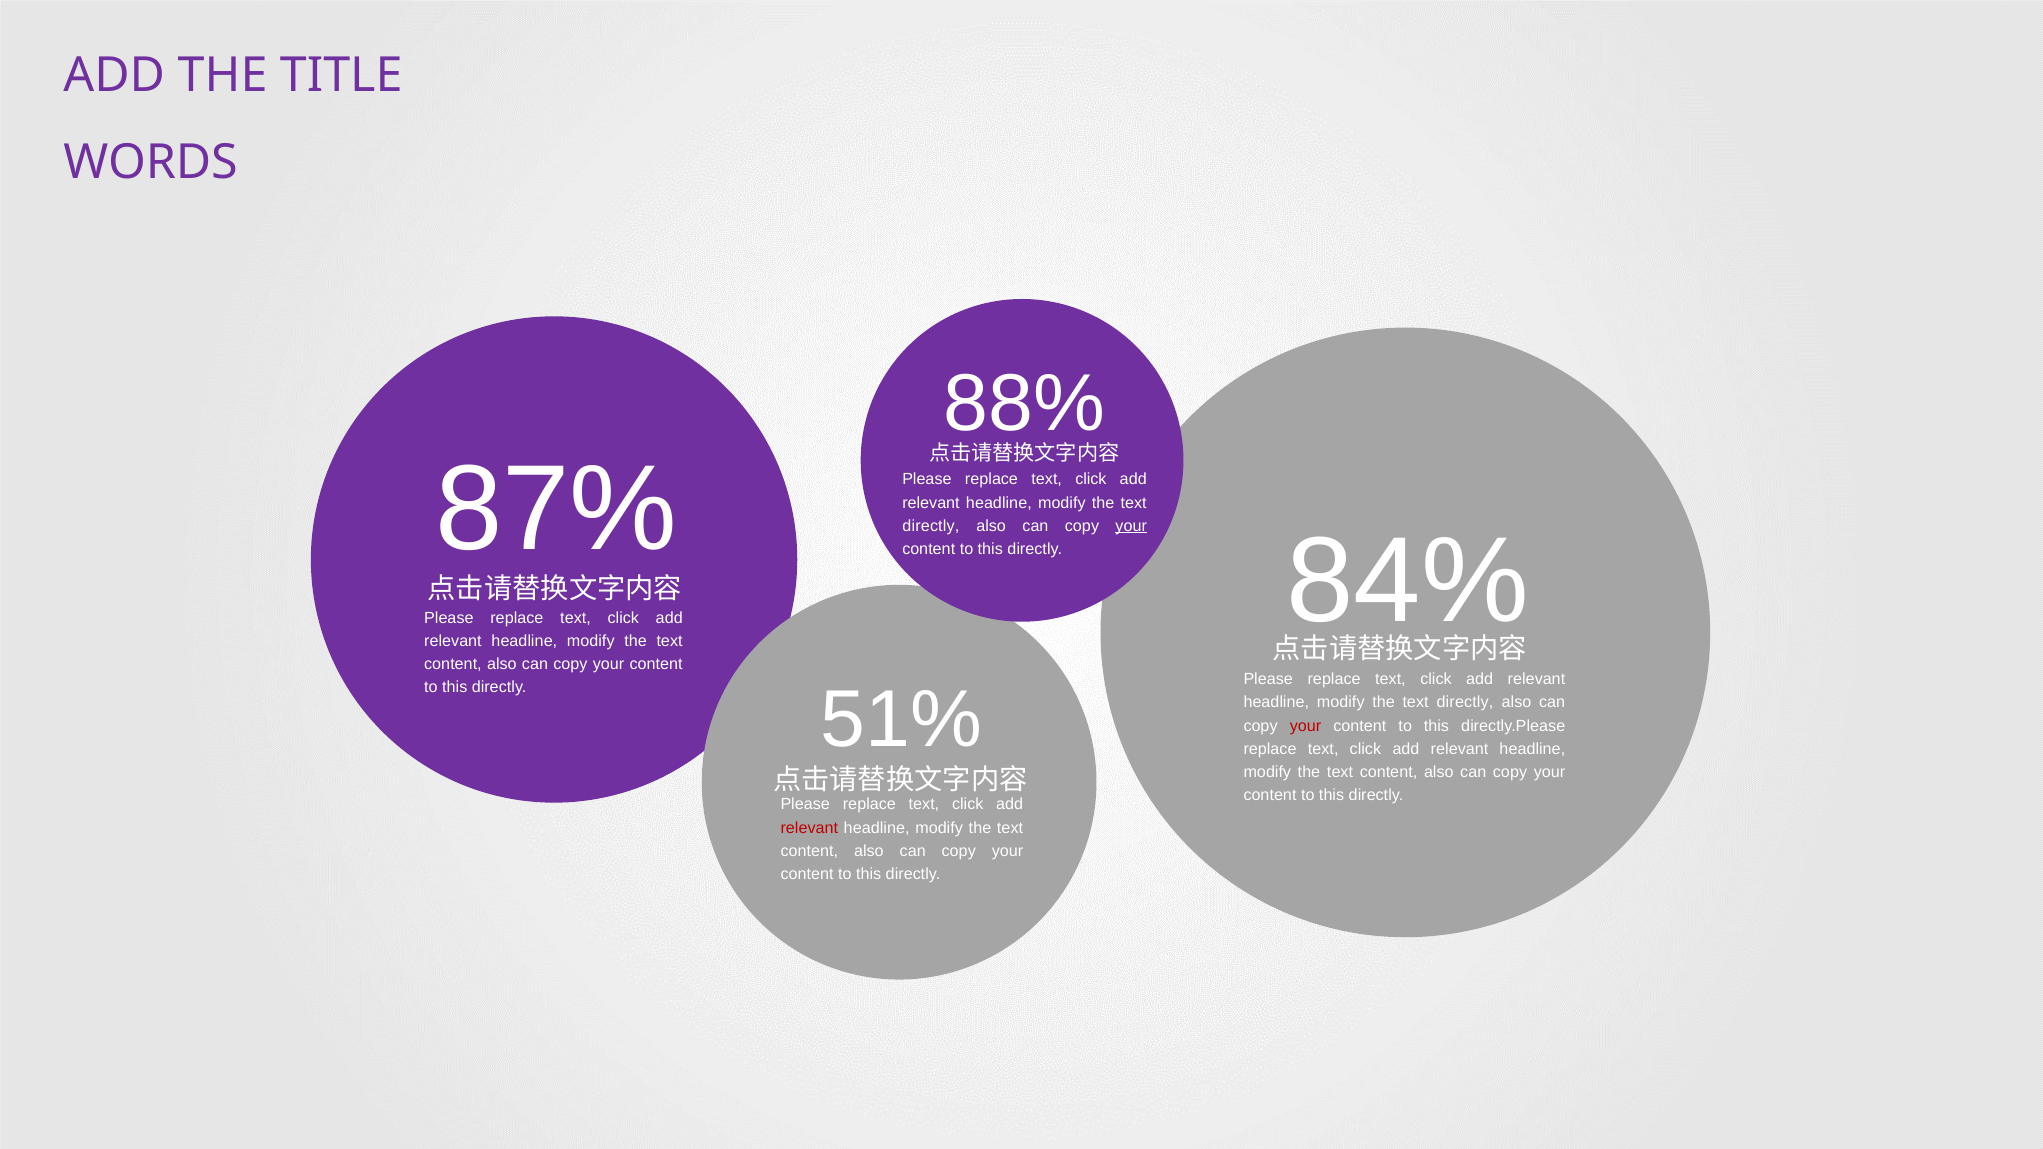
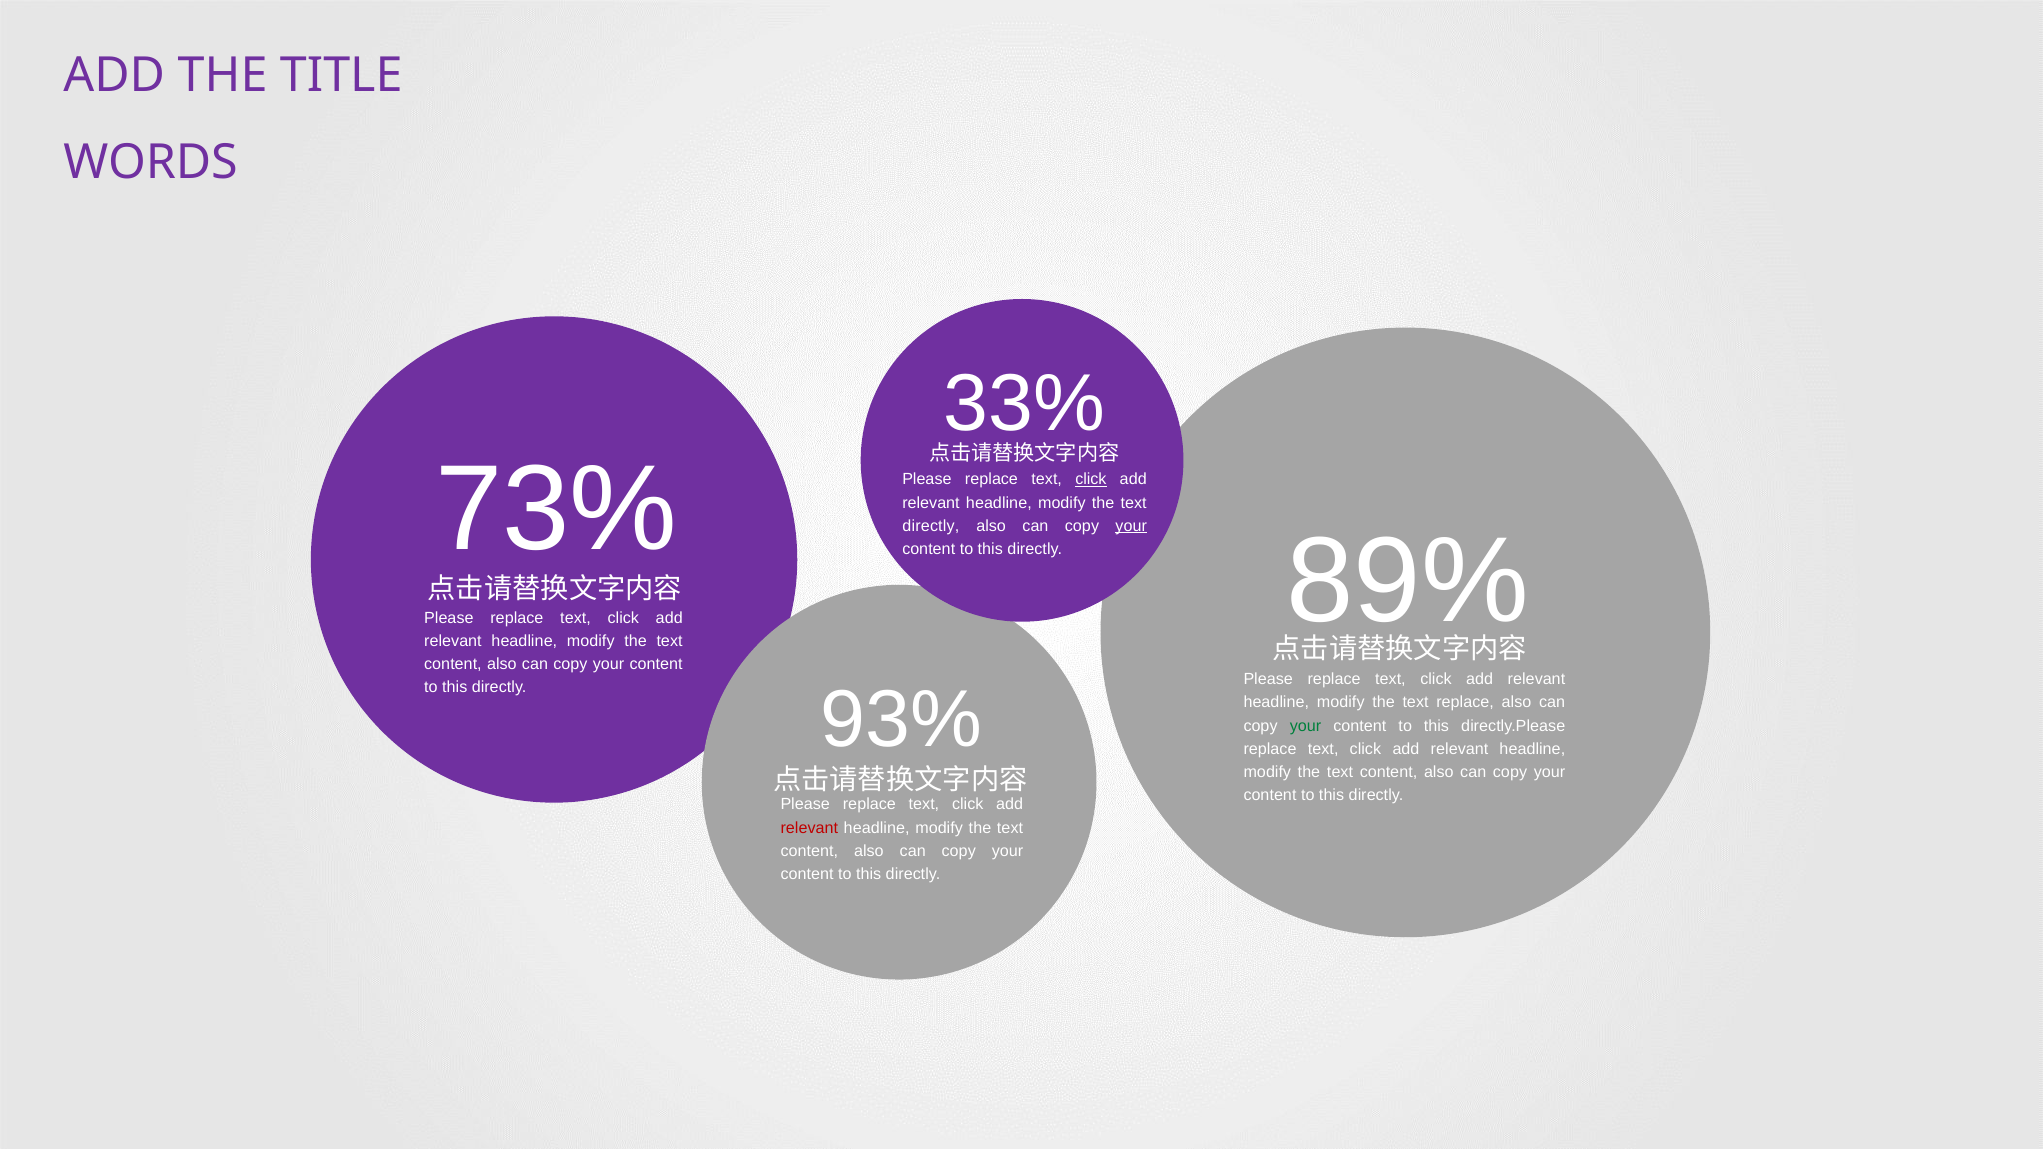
88%: 88% -> 33% (1024, 404)
87%: 87% -> 73% (556, 510)
click underline: none -> present (1091, 480)
84%: 84% -> 89% (1408, 581)
51%: 51% -> 93% (901, 719)
directly: directly -> replace (1465, 703)
your colour: red -> green (1306, 726)
